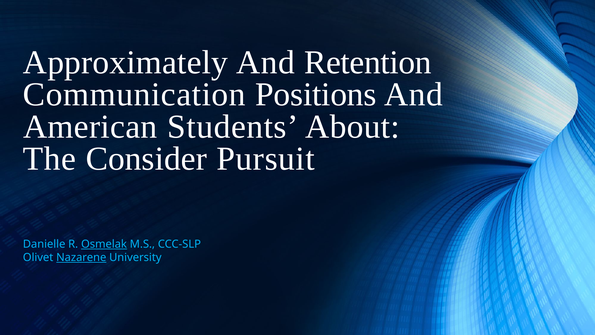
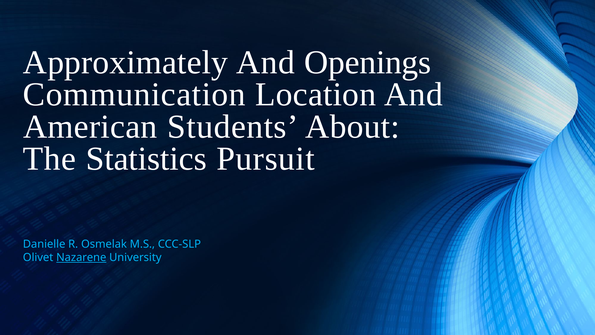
Retention: Retention -> Openings (368, 62)
Positions: Positions -> Location (316, 95)
Consider: Consider -> Statistics (146, 159)
Osmelak underline: present -> none (104, 244)
